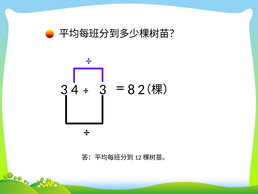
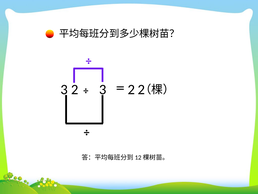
4: 4 -> 2 (75, 89)
8: 8 -> 2 (131, 89)
